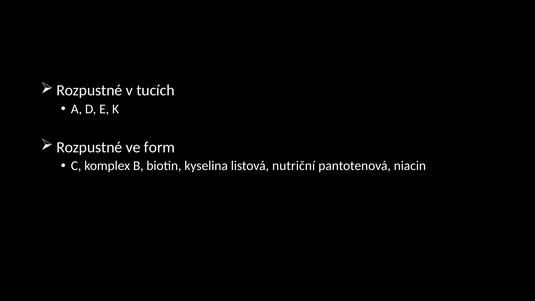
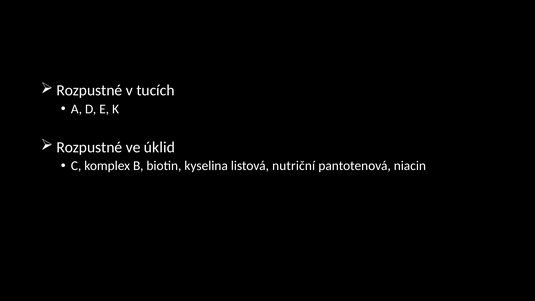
form: form -> úklid (159, 147)
